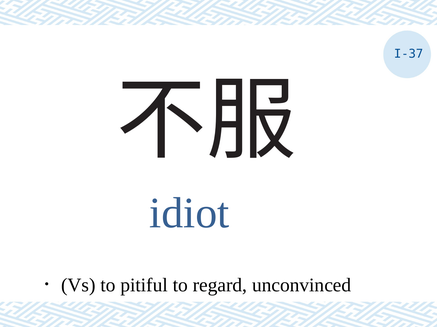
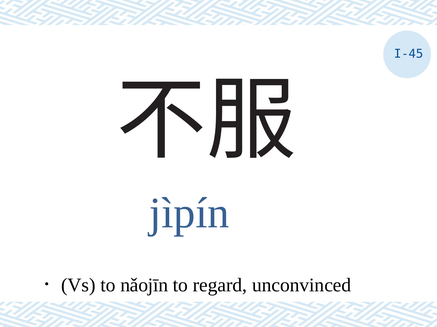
I-37: I-37 -> I-45 (409, 54)
idiot: idiot -> jìpín (189, 214)
pitiful: pitiful -> nǎojīn (144, 286)
